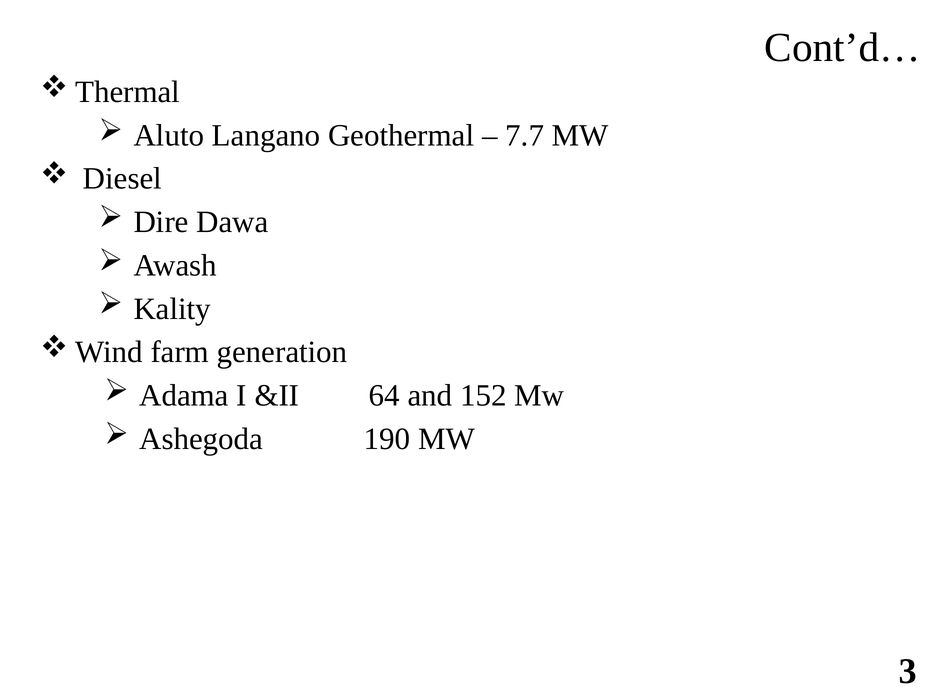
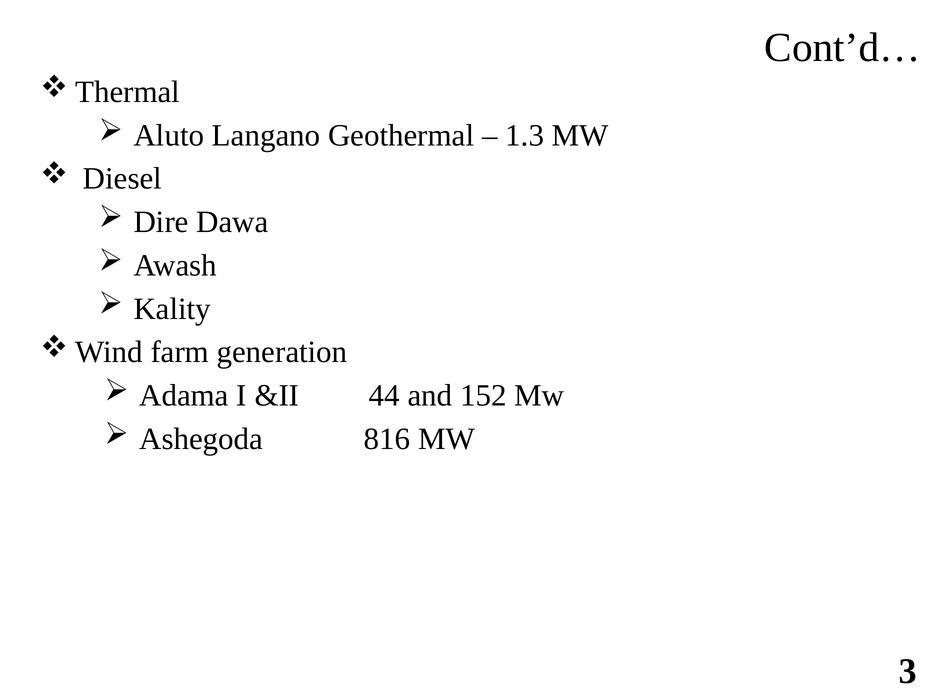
7.7: 7.7 -> 1.3 (525, 135)
64: 64 -> 44 (384, 396)
190: 190 -> 816 (387, 439)
